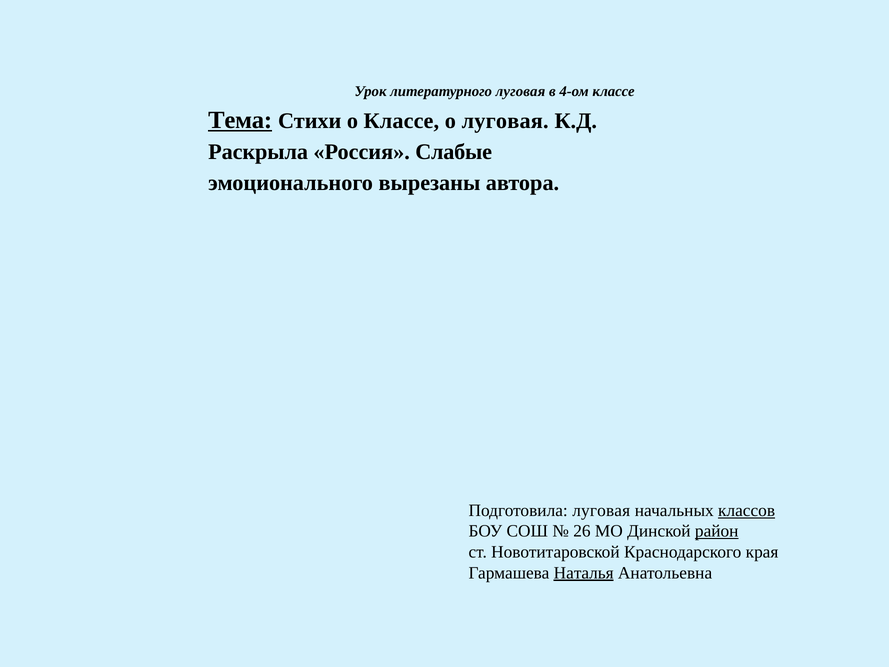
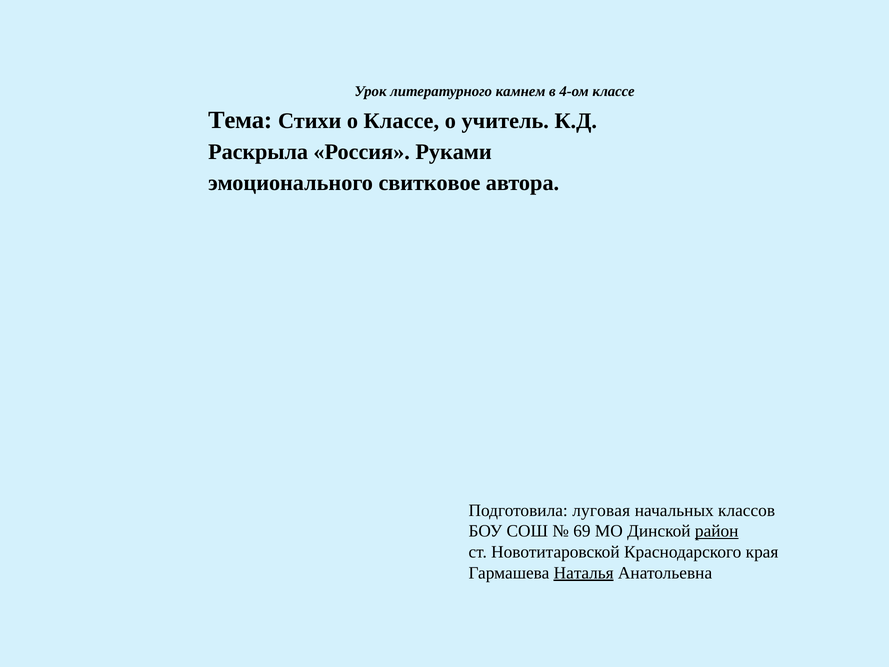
литературного луговая: луговая -> камнем (521, 91)
Тема underline: present -> none (240, 120)
о луговая: луговая -> учитель (505, 121)
Слабые: Слабые -> Руками (454, 152)
вырезаны: вырезаны -> свитковое (430, 183)
классов underline: present -> none (747, 510)
26: 26 -> 69 (582, 531)
